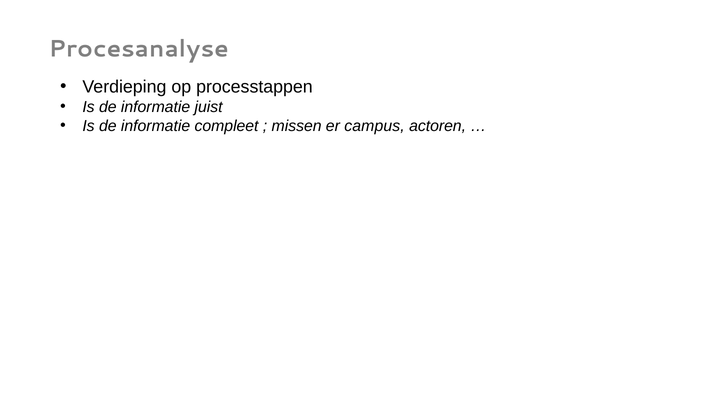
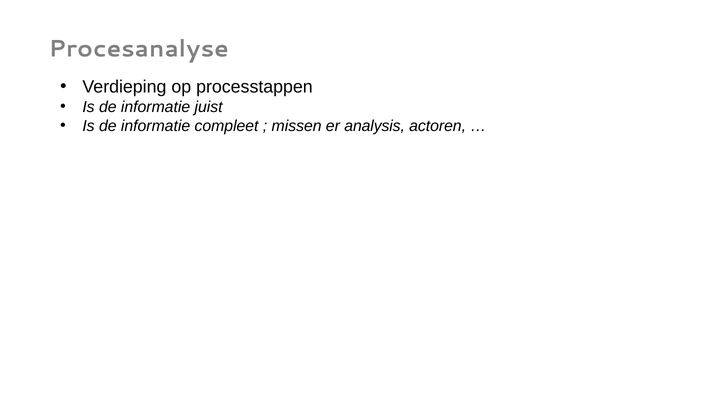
campus: campus -> analysis (375, 126)
